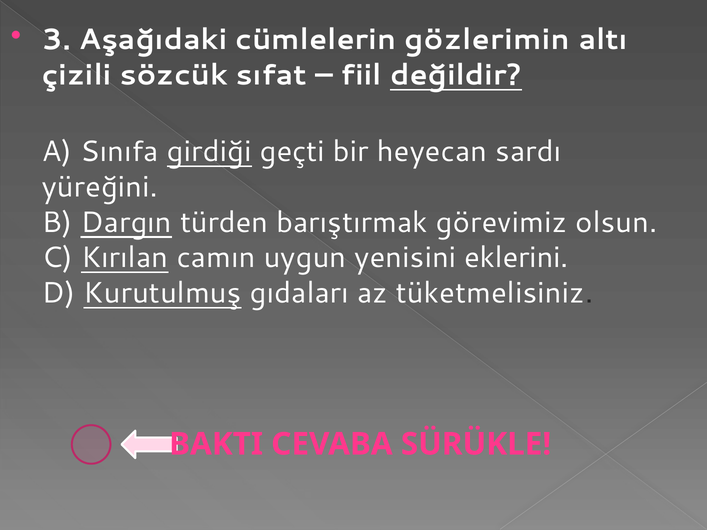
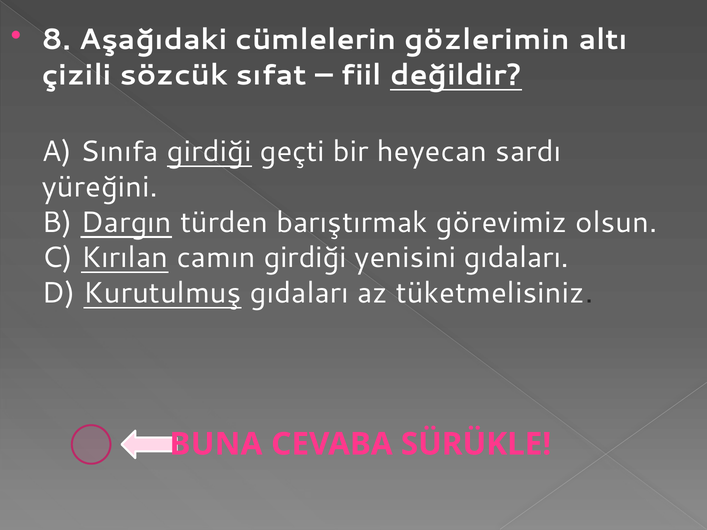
3: 3 -> 8 (56, 40)
camın uygun: uygun -> girdiği (305, 258)
yenisini eklerini: eklerini -> gıdaları (516, 258)
BAKTI: BAKTI -> BUNA (216, 444)
